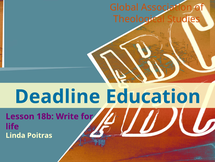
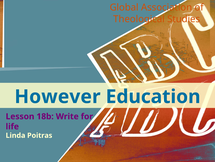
Deadline: Deadline -> However (57, 96)
